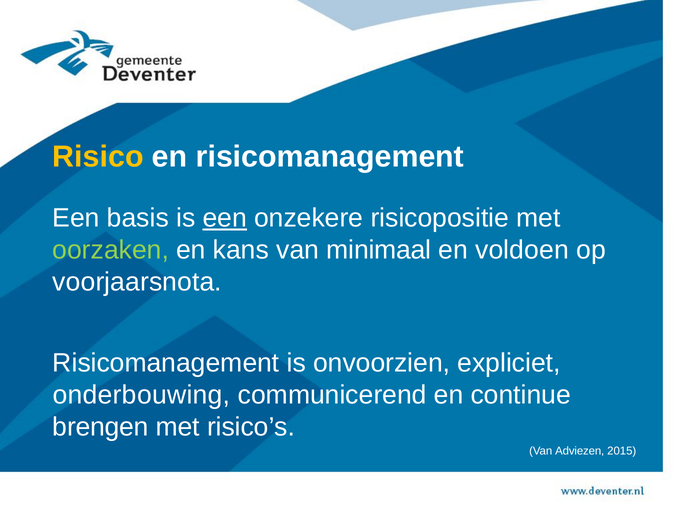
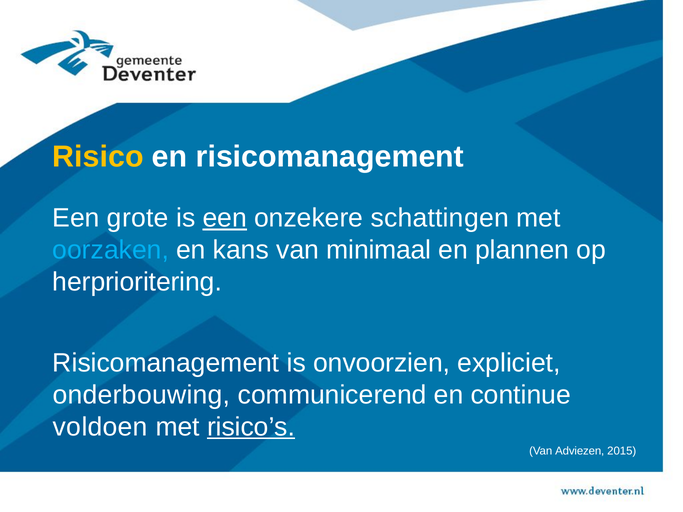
basis: basis -> grote (138, 218)
risicopositie: risicopositie -> schattingen (440, 218)
oorzaken colour: light green -> light blue (111, 250)
voldoen: voldoen -> plannen (522, 250)
voorjaarsnota: voorjaarsnota -> herprioritering (137, 282)
brengen: brengen -> voldoen (100, 427)
risico’s underline: none -> present (251, 427)
